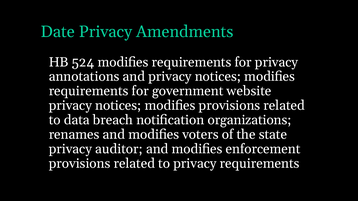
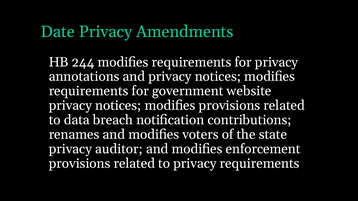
524: 524 -> 244 (83, 62)
organizations: organizations -> contributions (250, 120)
